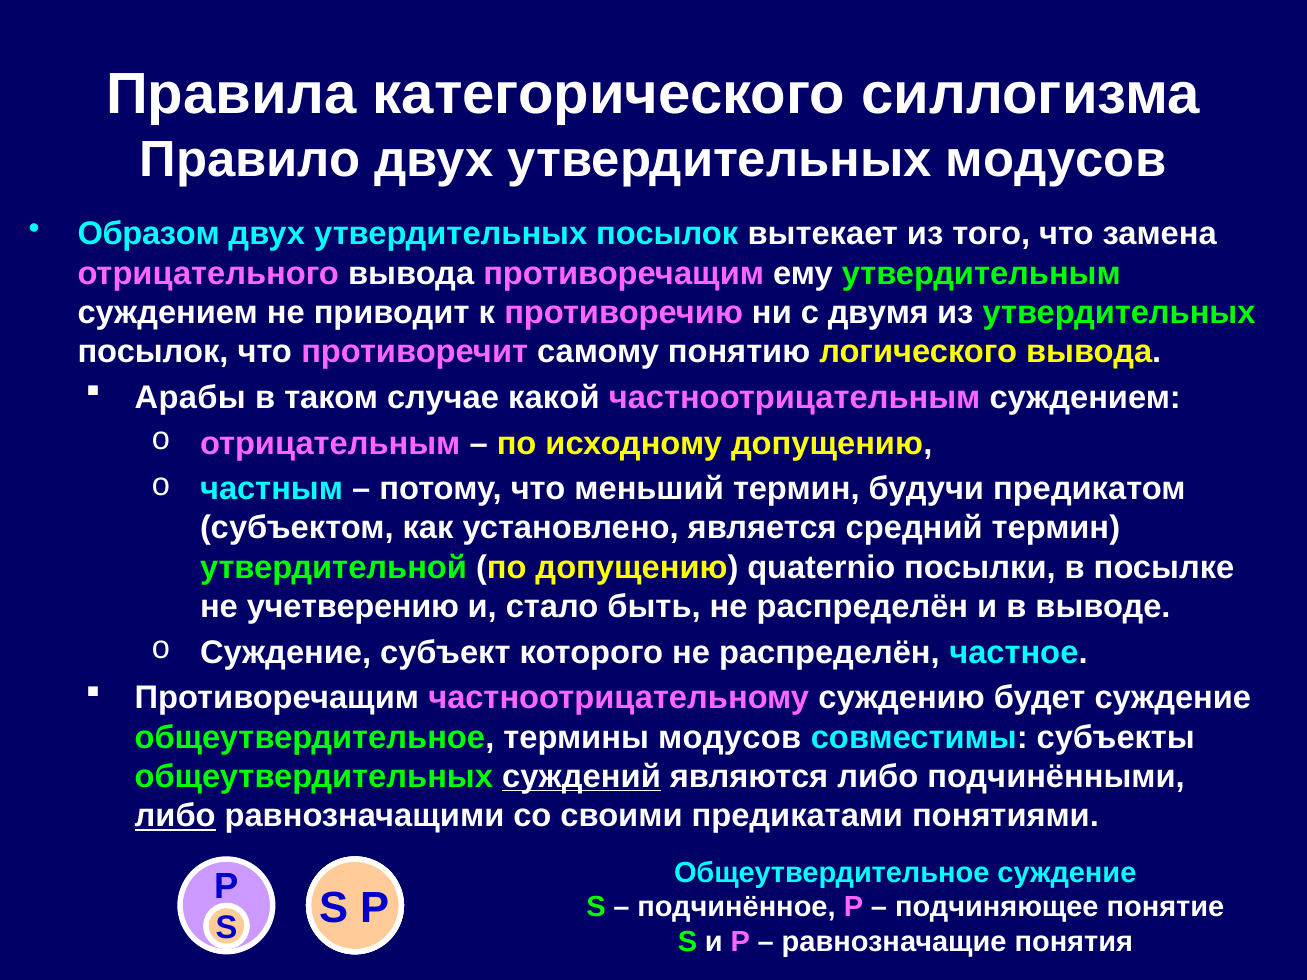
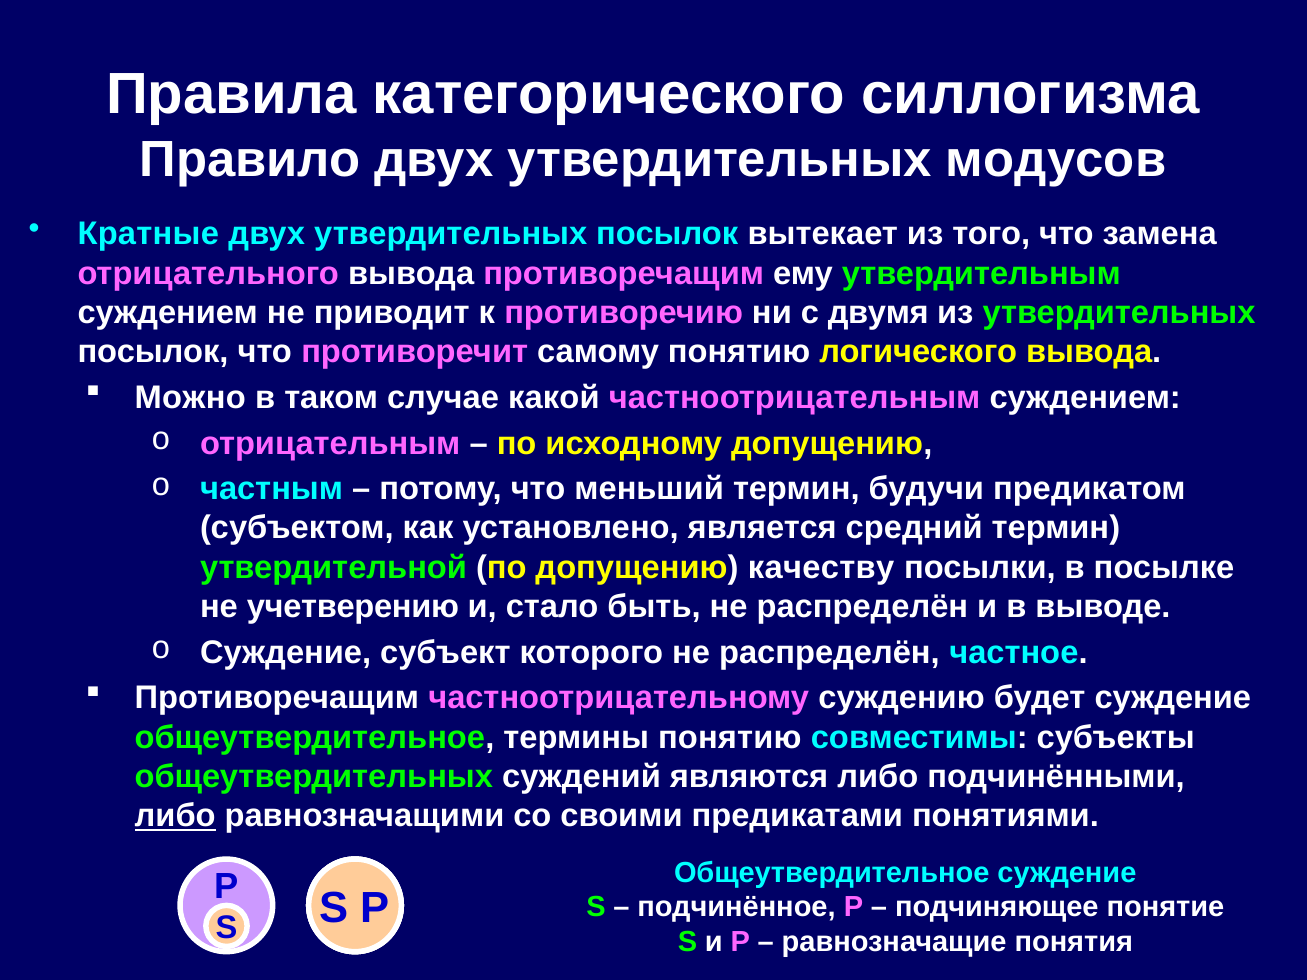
Образом: Образом -> Кратные (148, 234)
Арабы: Арабы -> Можно (190, 398)
quaternio: quaternio -> качеству (821, 568)
термины модусов: модусов -> понятию (730, 737)
суждений underline: present -> none (582, 777)
